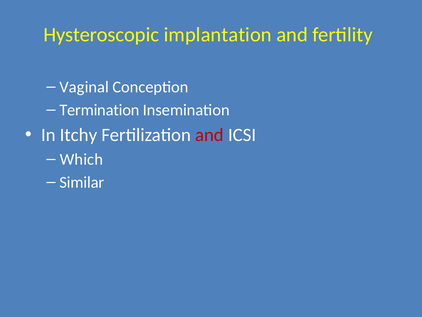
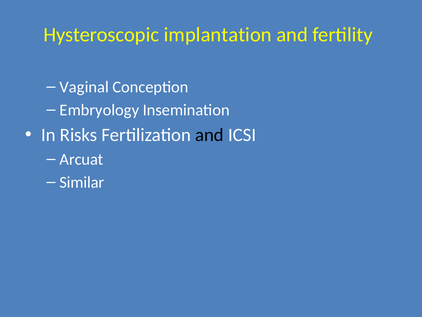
Termination: Termination -> Embryology (99, 110)
Itchy: Itchy -> Risks (79, 135)
and colour: red -> black (209, 135)
Which: Which -> Arcuat (82, 159)
